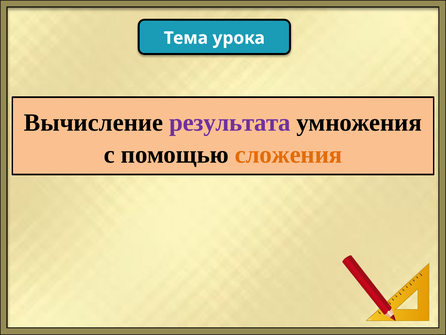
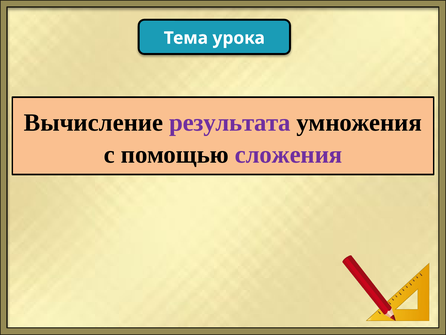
сложения colour: orange -> purple (289, 154)
